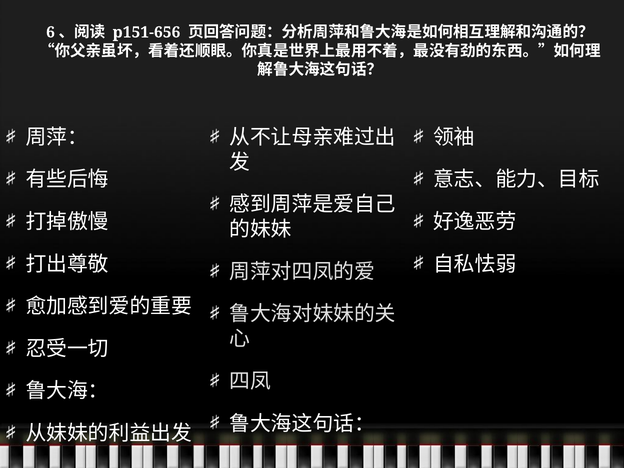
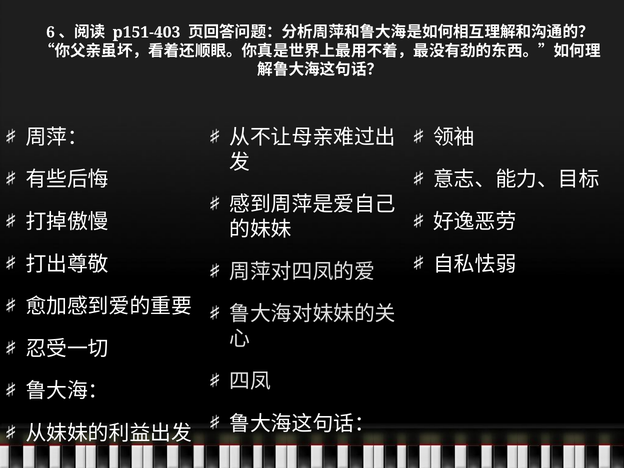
p151-656: p151-656 -> p151-403 (146, 32)
